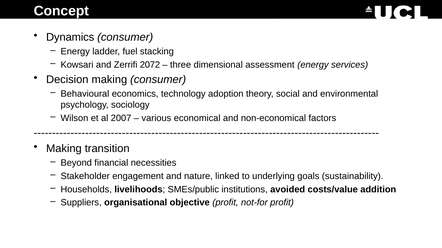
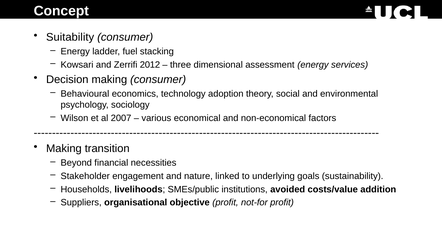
Dynamics: Dynamics -> Suitability (70, 37)
2072: 2072 -> 2012 (150, 65)
